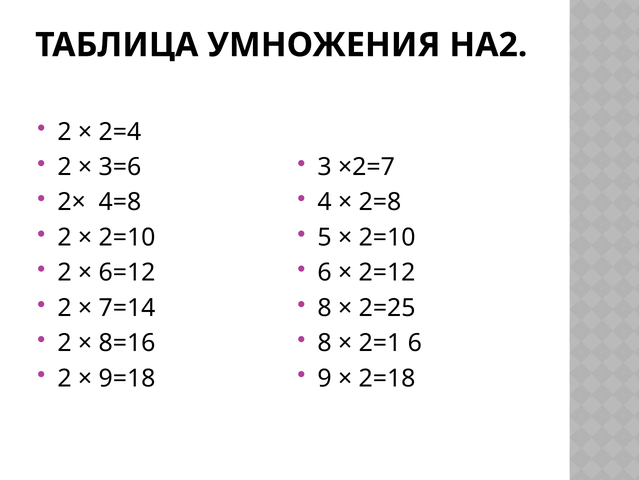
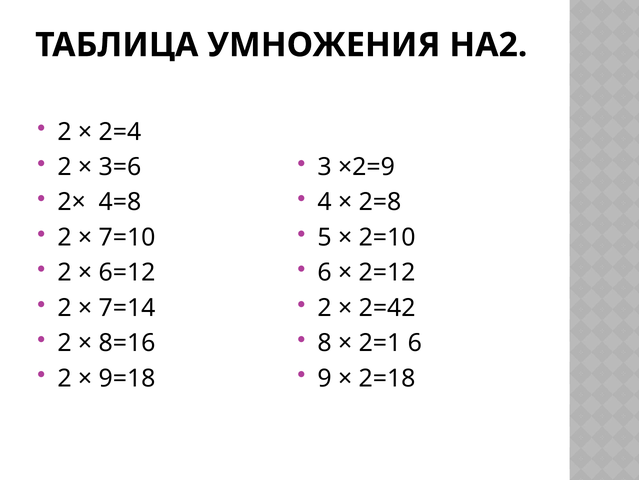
×2=7: ×2=7 -> ×2=9 (366, 167)
2=10: 2=10 -> 7=10 (127, 237)
8: 8 -> 2 (325, 307)
2=25: 2=25 -> 2=42 (387, 307)
